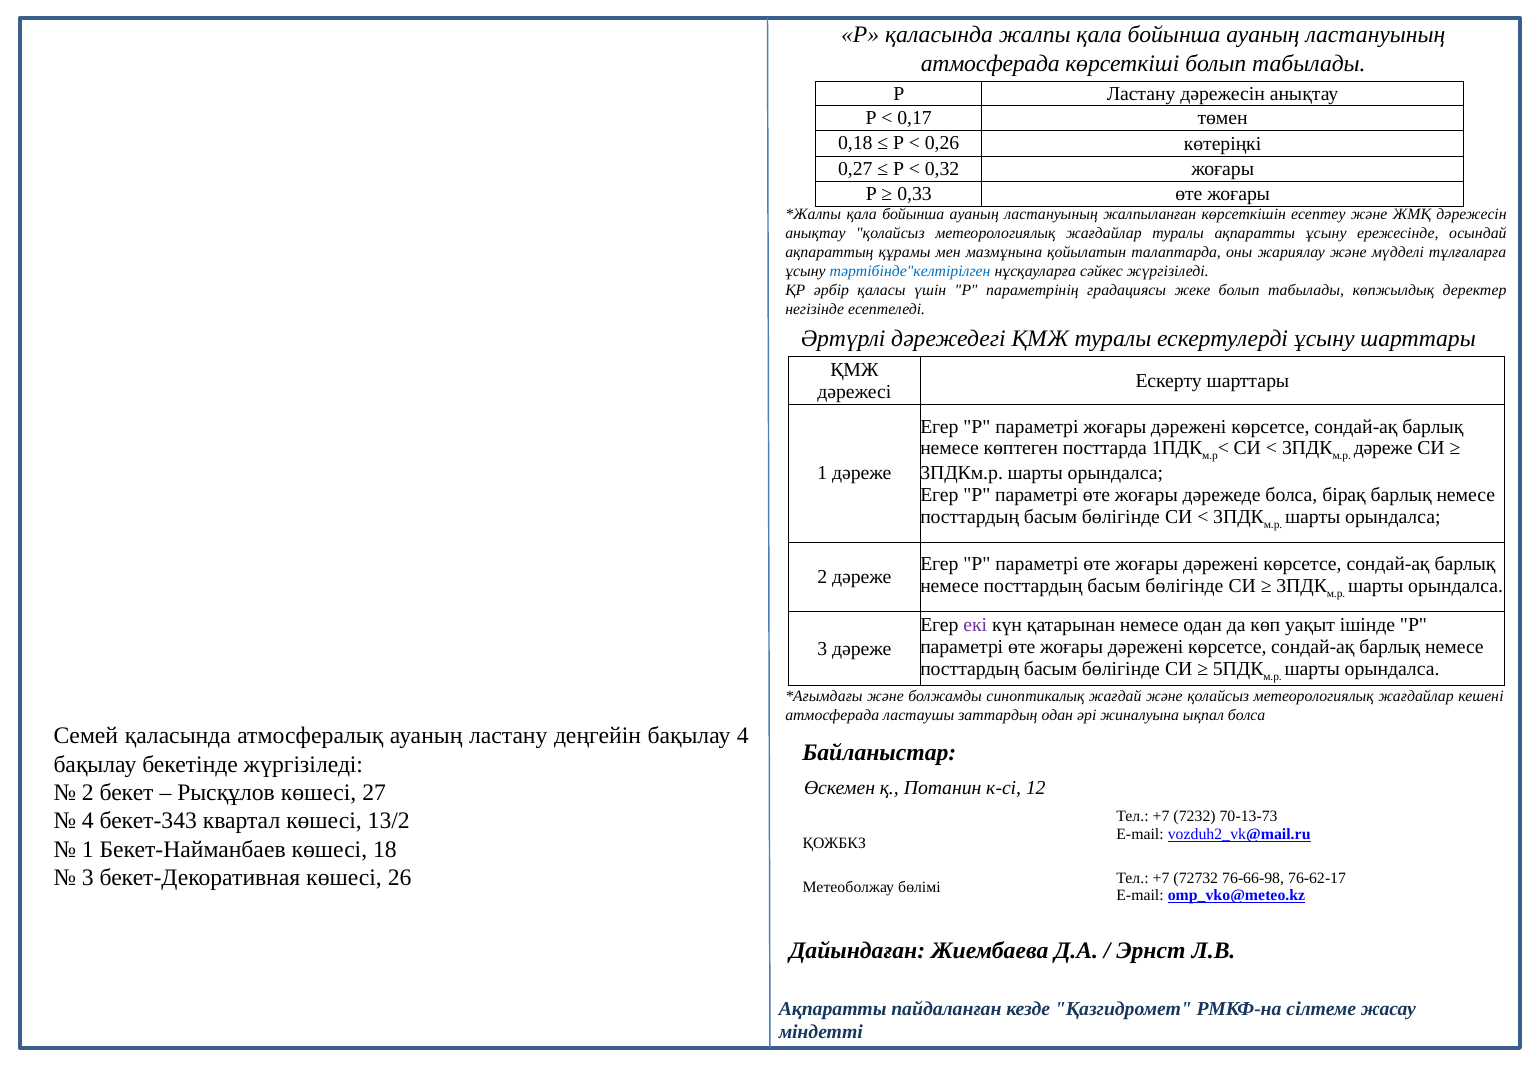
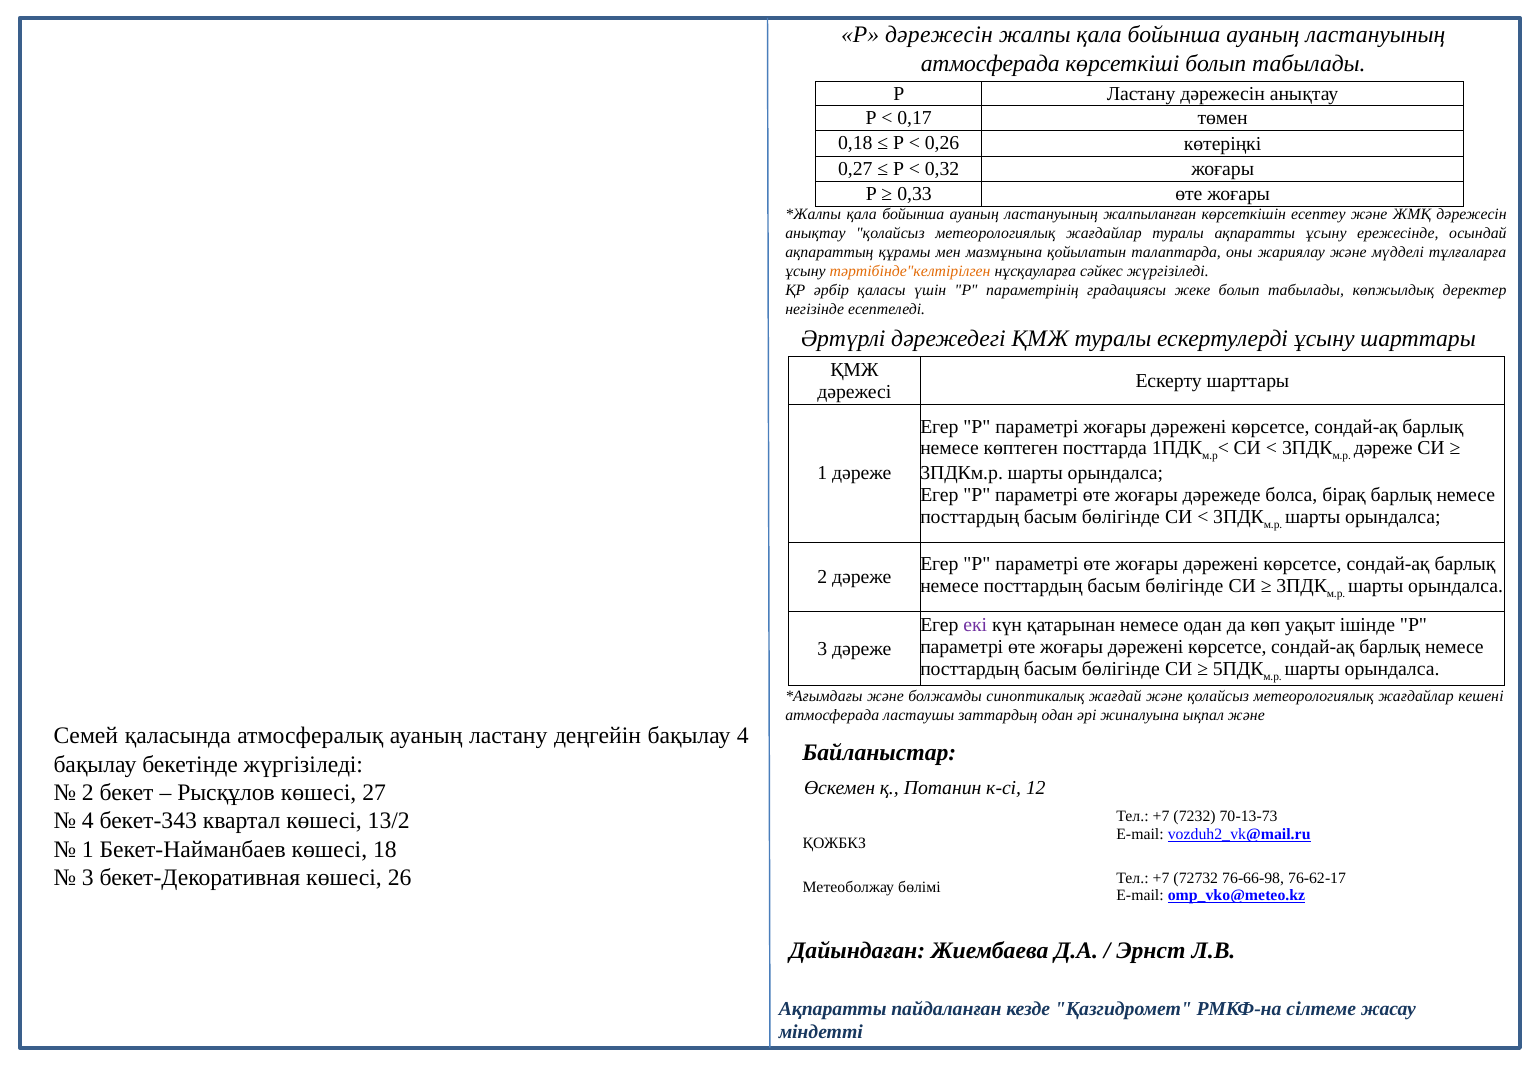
Р қаласында: қаласында -> дәрежесін (939, 35)
тәртібінде"келтірілген colour: blue -> orange (910, 271)
ықпал болса: болса -> және (1246, 715)
